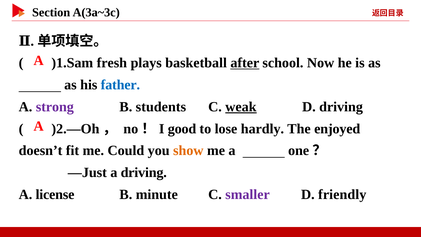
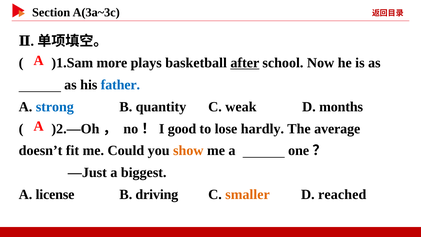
fresh: fresh -> more (112, 63)
strong colour: purple -> blue (55, 107)
students: students -> quantity (161, 107)
weak underline: present -> none (241, 107)
D driving: driving -> months (341, 107)
enjoyed: enjoyed -> average (337, 129)
a driving: driving -> biggest (144, 172)
minute: minute -> driving (157, 194)
smaller colour: purple -> orange (248, 194)
friendly: friendly -> reached (342, 194)
